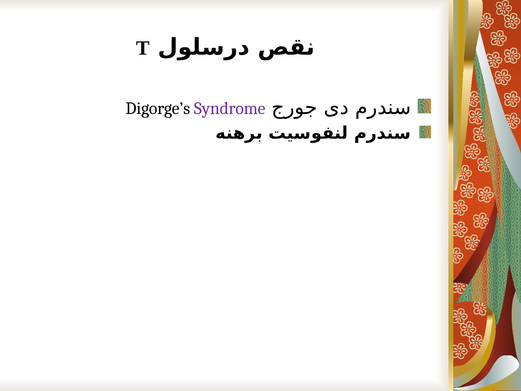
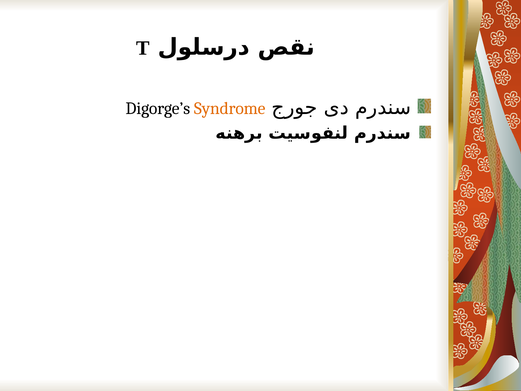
Syndrome colour: purple -> orange (230, 108)
